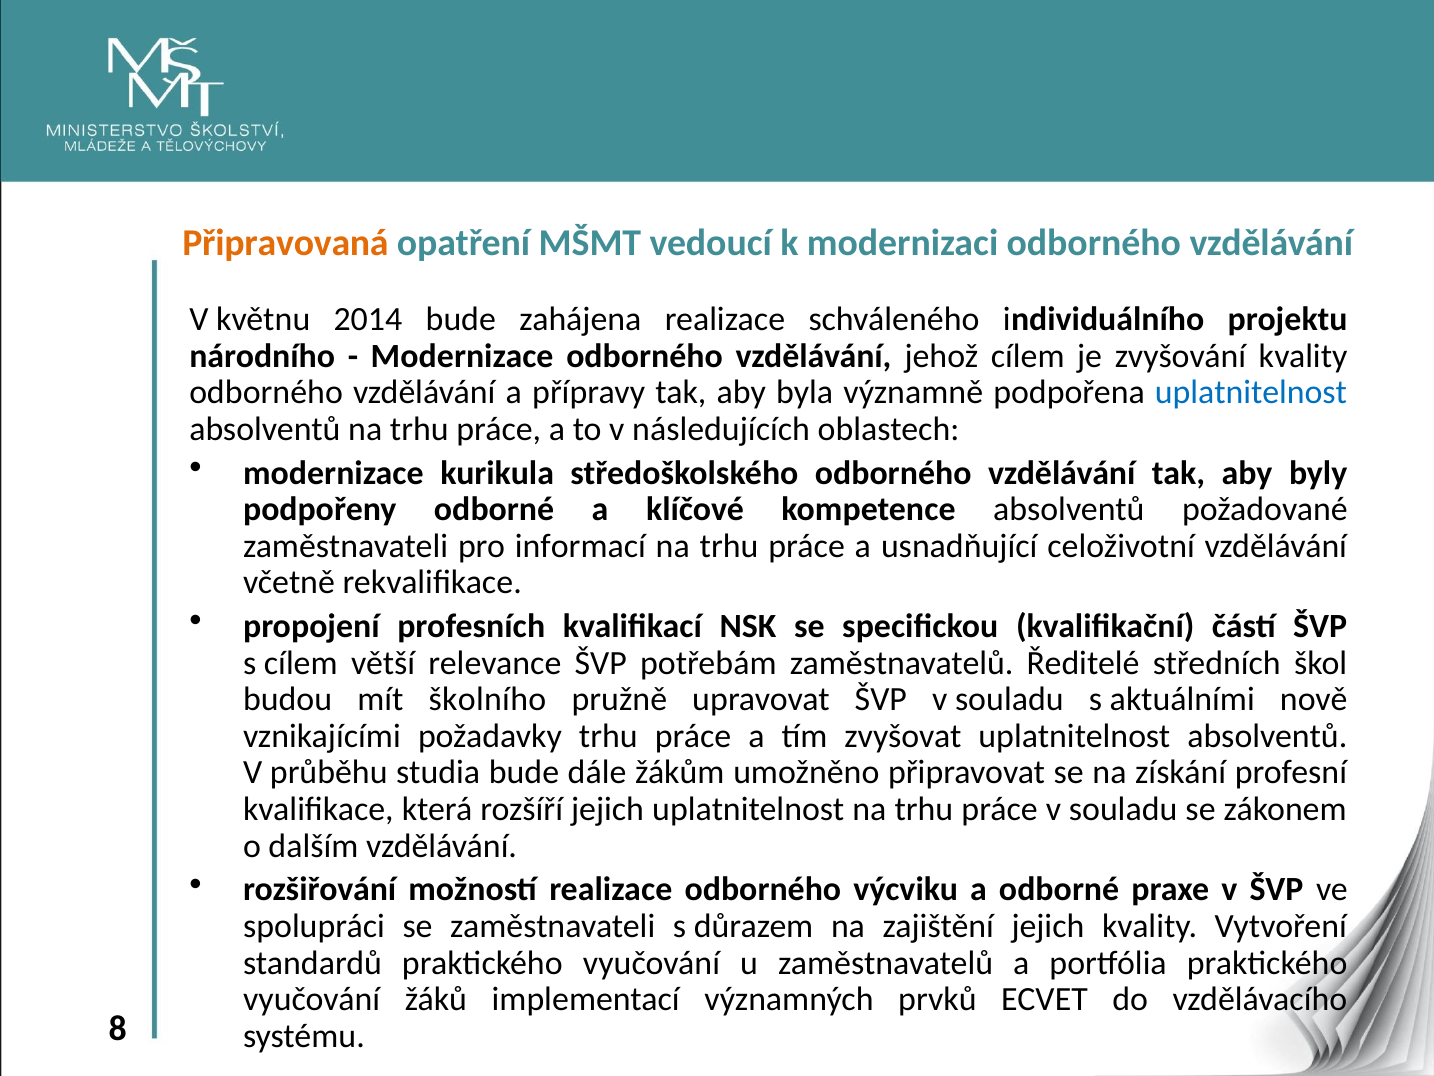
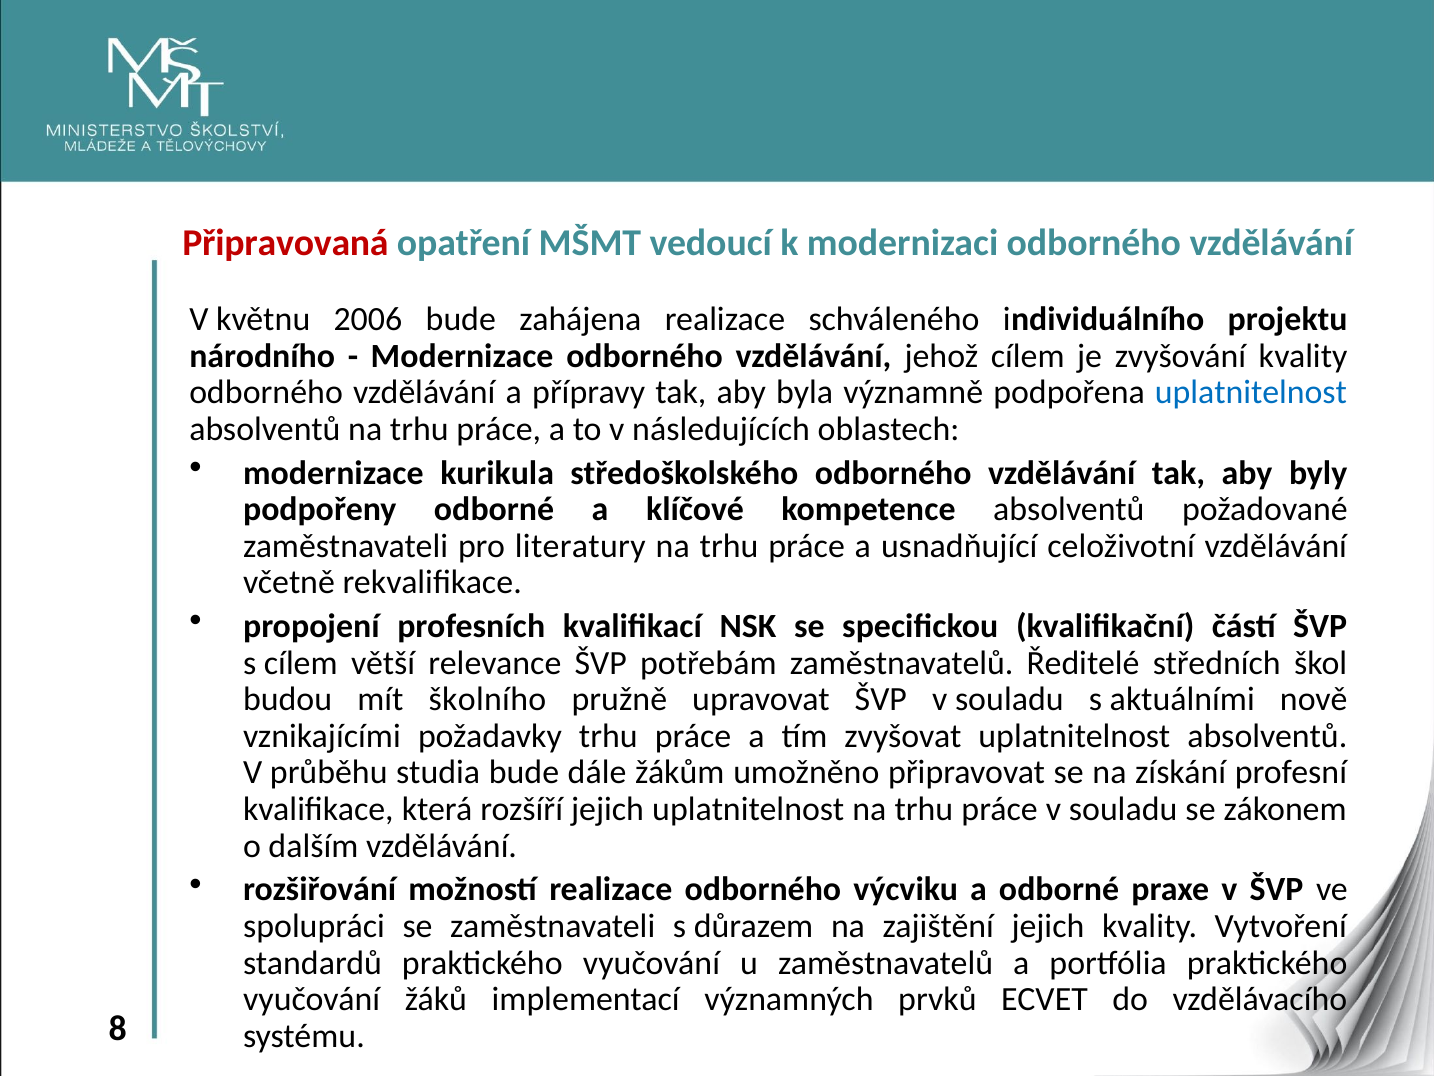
Připravovaná colour: orange -> red (285, 243)
2014: 2014 -> 2006 (368, 319)
informací: informací -> literatury (580, 546)
